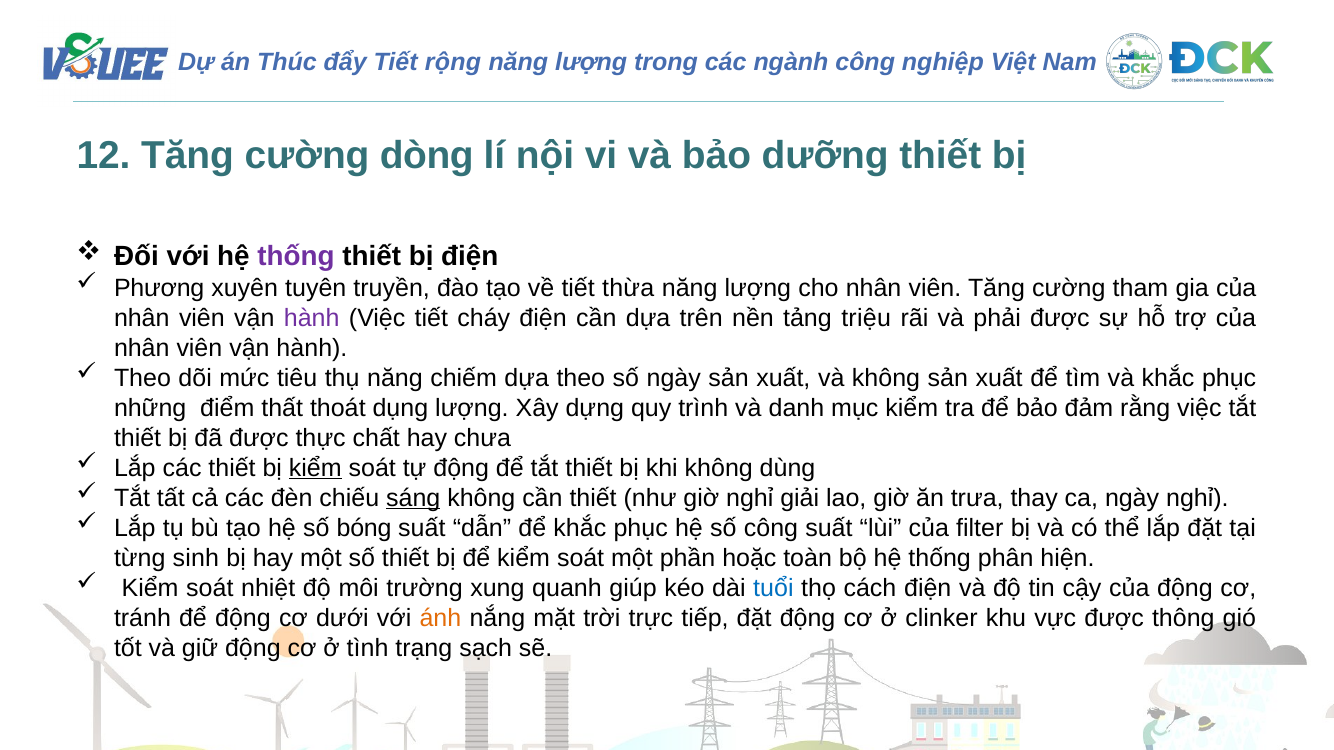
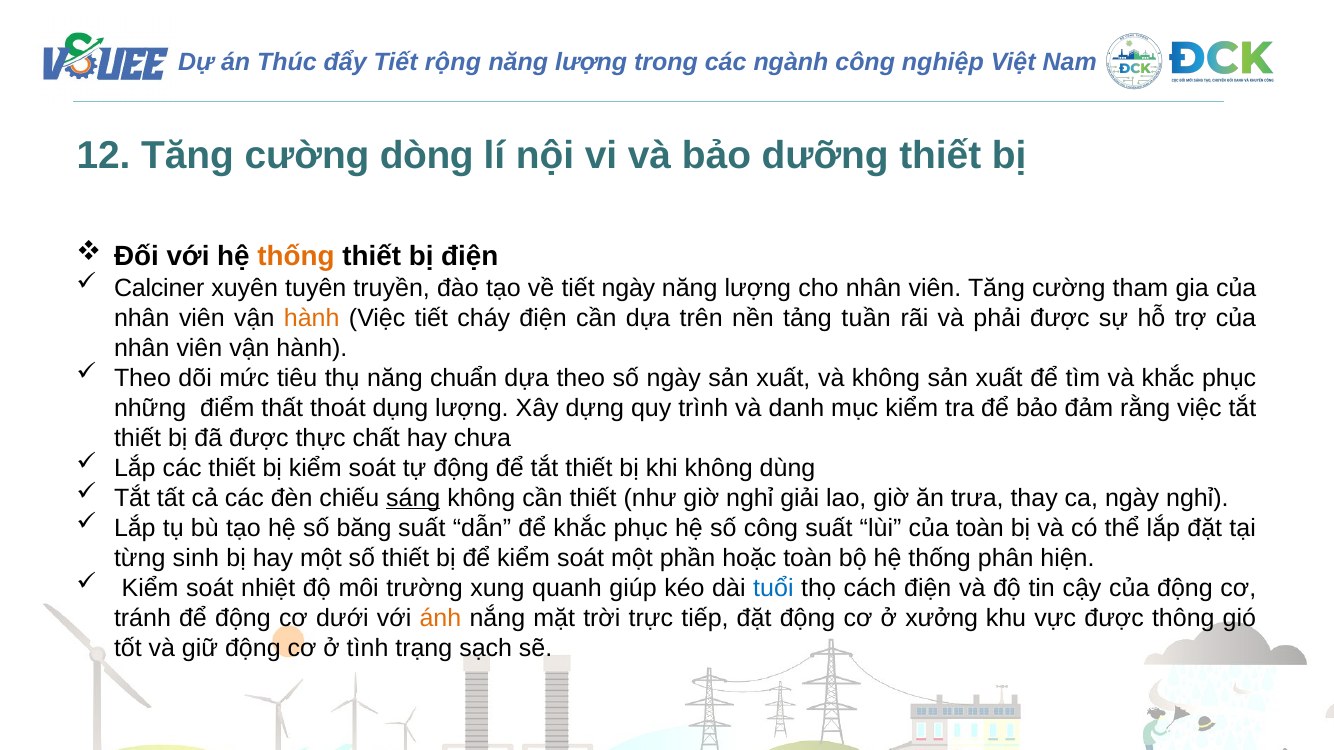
thống colour: purple -> orange (296, 256)
Phương: Phương -> Calciner (159, 288)
tiết thừa: thừa -> ngày (628, 288)
hành colour: purple -> orange (312, 318)
triệu: triệu -> tuần (866, 318)
chiếm: chiếm -> chuẩn (464, 378)
kiểm underline: present -> none (315, 468)
bóng: bóng -> băng (364, 528)
của filter: filter -> toàn (980, 528)
clinker: clinker -> xưởng (942, 618)
